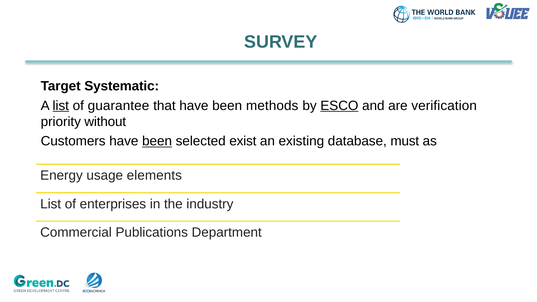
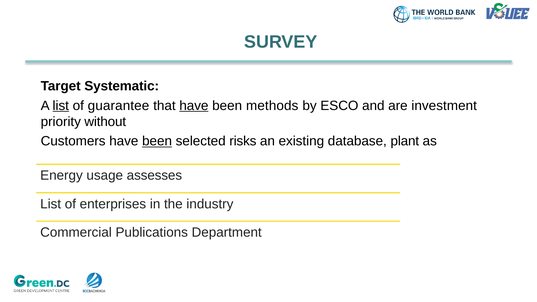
have underline: none -> present (194, 106)
ESCO underline: present -> none (339, 106)
verification: verification -> investment (444, 106)
exist: exist -> risks (243, 141)
must: must -> plant (405, 141)
elements: elements -> assesses (154, 176)
